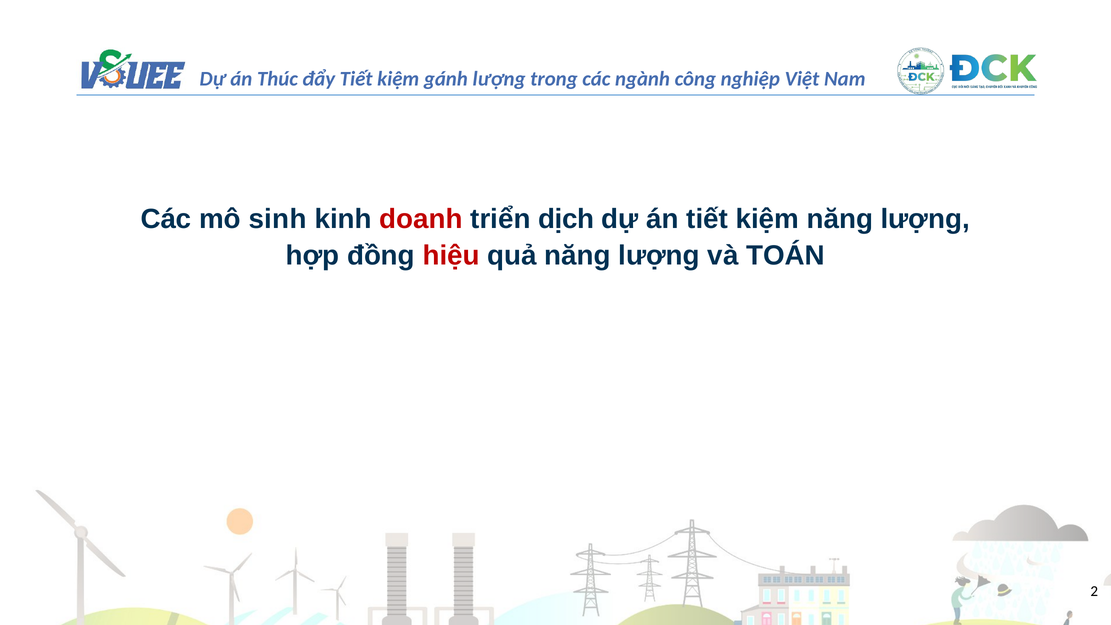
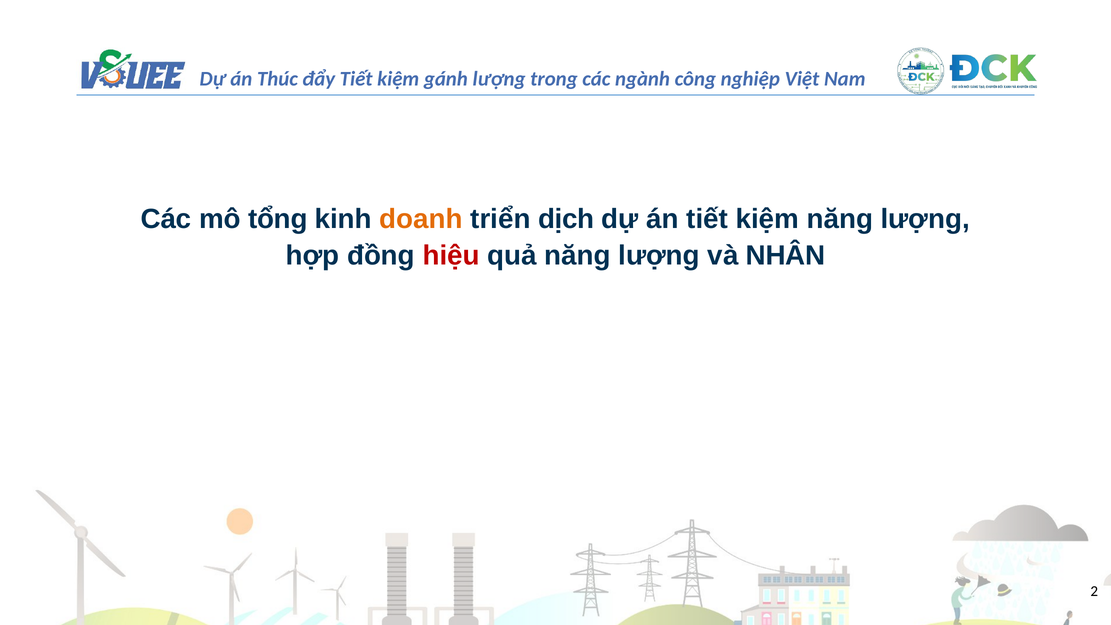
sinh: sinh -> tổng (278, 219)
doanh colour: red -> orange (421, 219)
TOÁN: TOÁN -> NHÂN (786, 256)
